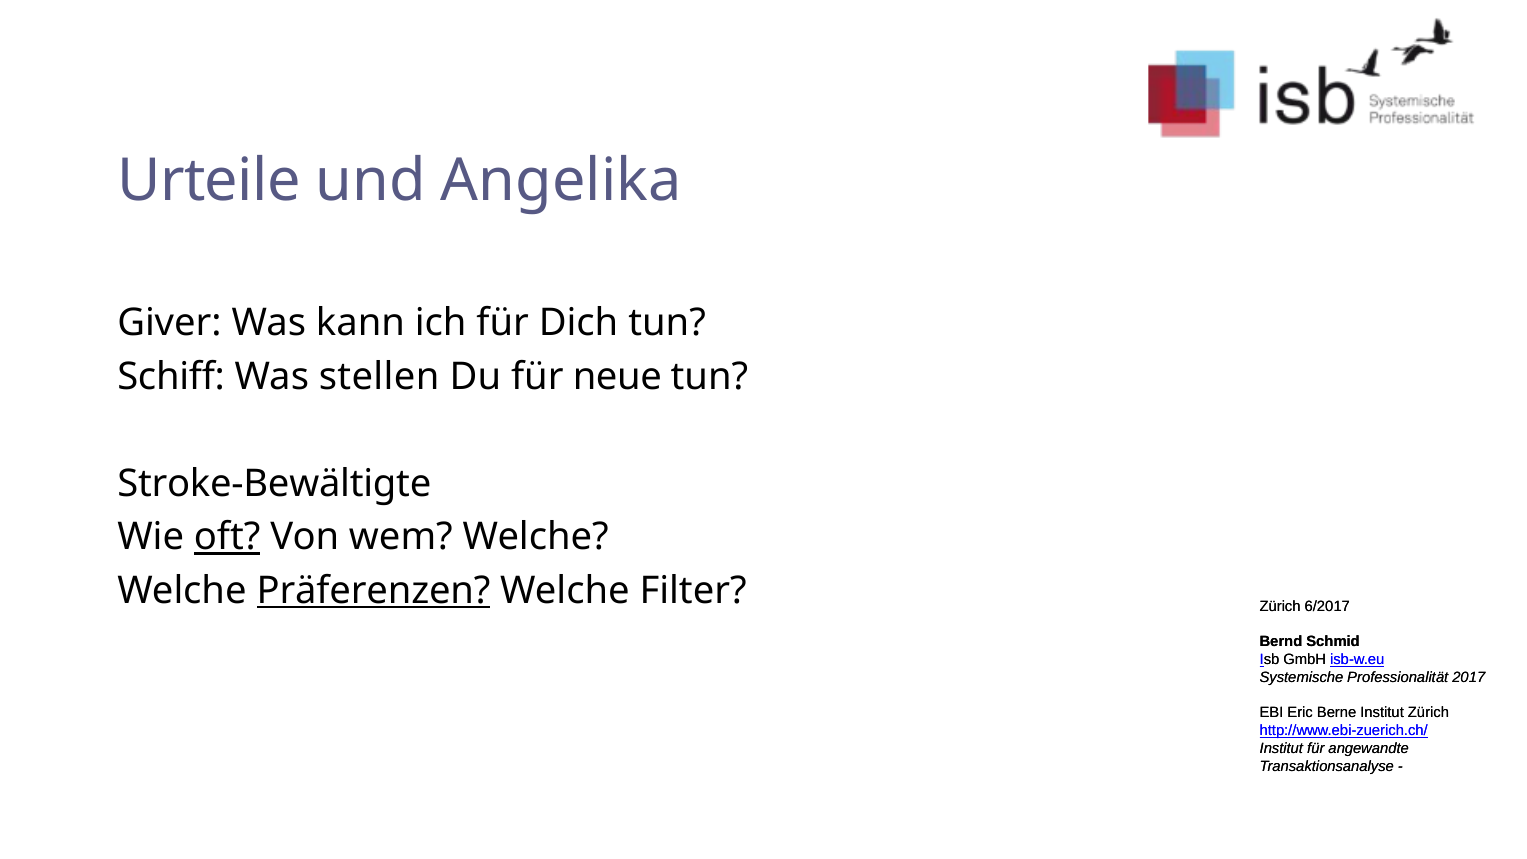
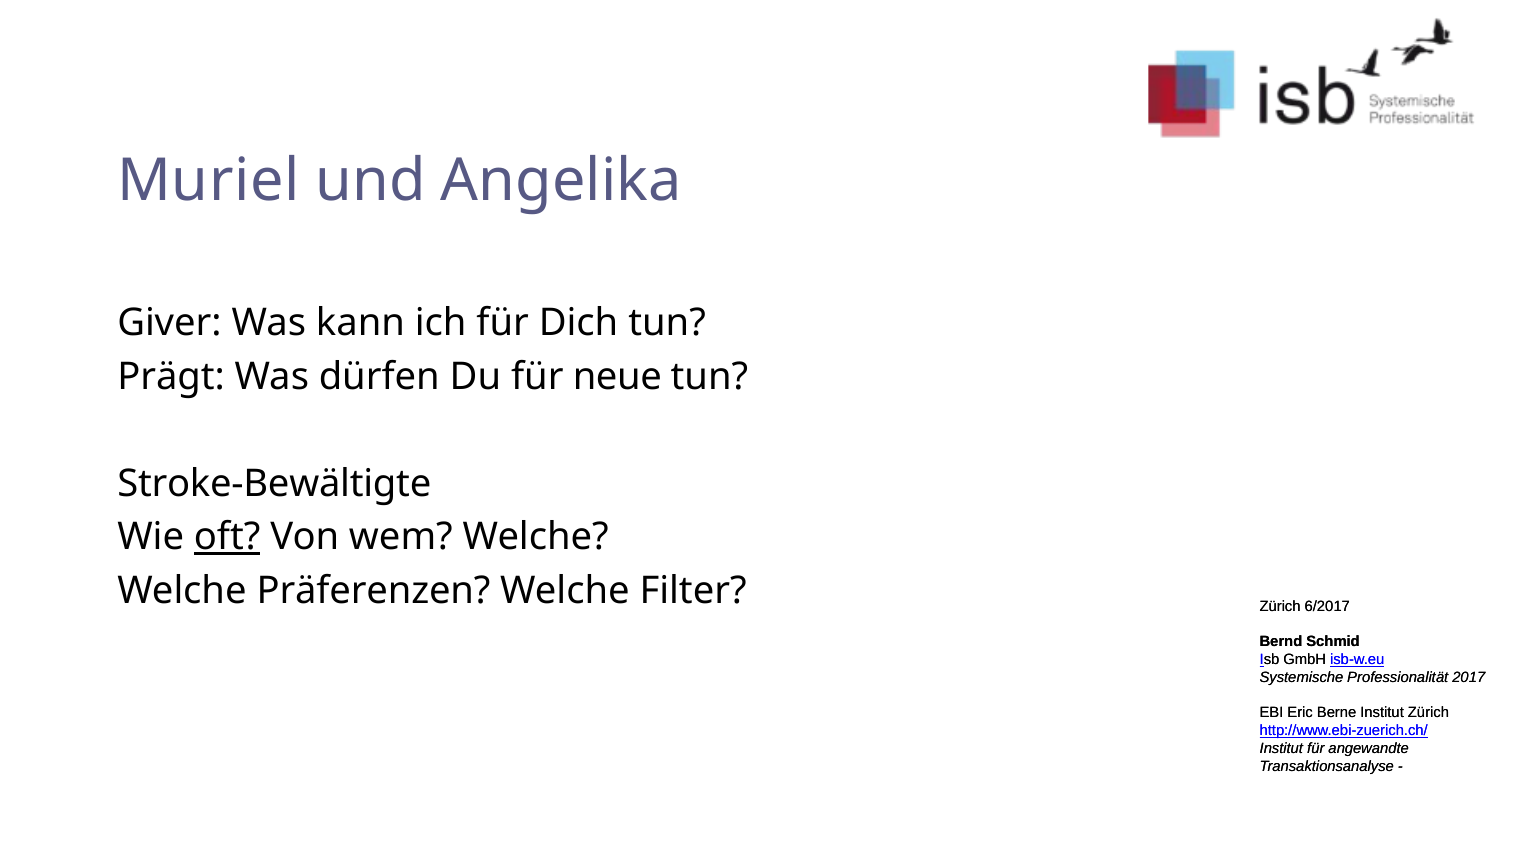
Urteile: Urteile -> Muriel (208, 181)
Schiff: Schiff -> Prägt (171, 377)
stellen: stellen -> dürfen (379, 377)
Präferenzen underline: present -> none (374, 590)
